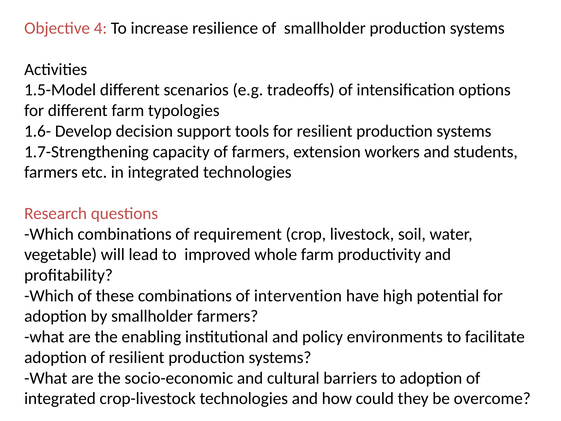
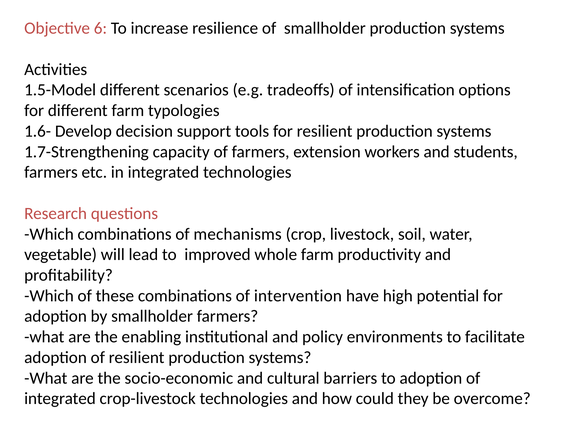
4: 4 -> 6 (100, 28)
requirement: requirement -> mechanisms (238, 234)
